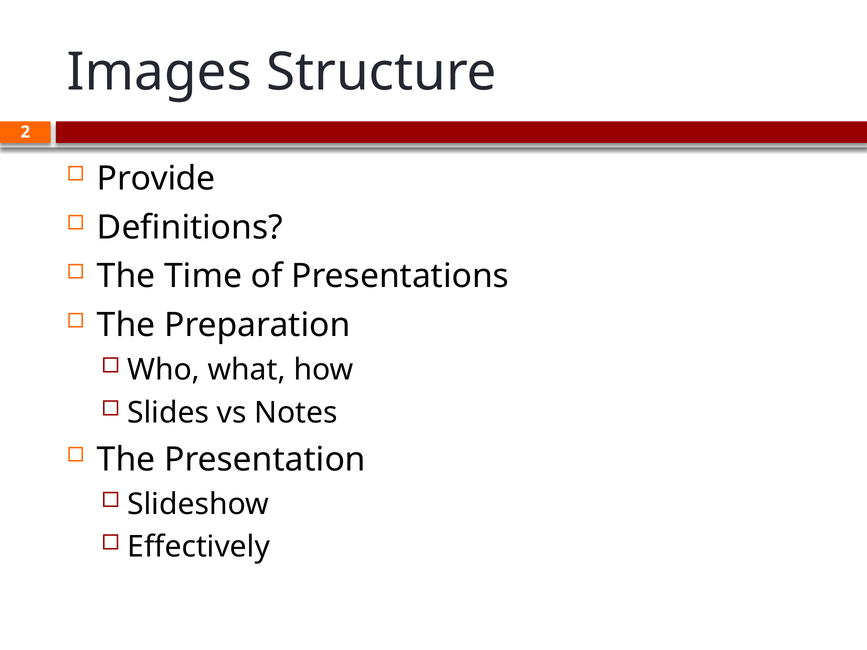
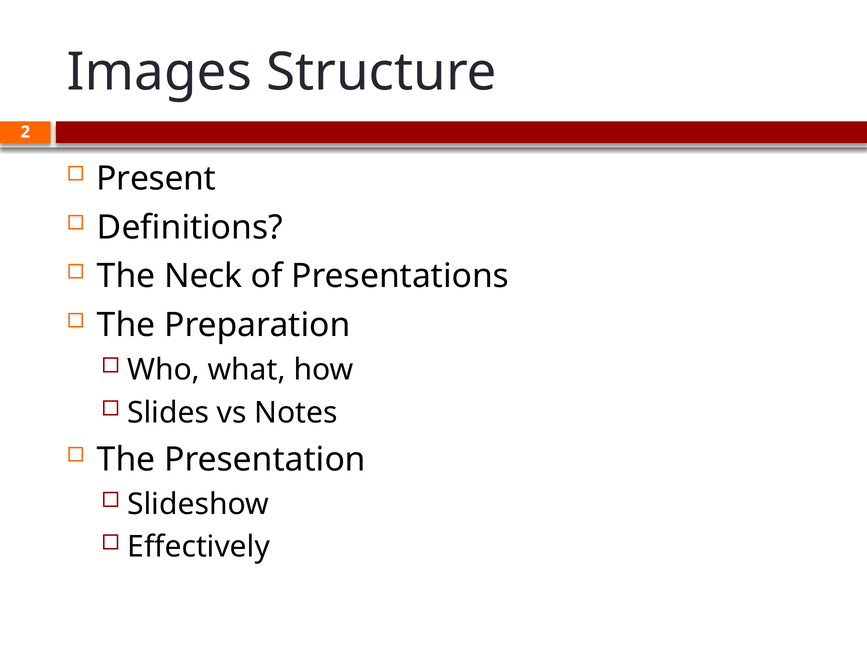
Provide: Provide -> Present (156, 179)
Time: Time -> Neck (203, 276)
